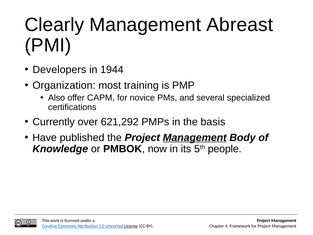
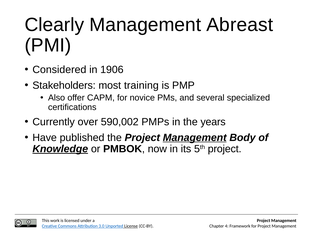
Developers: Developers -> Considered (59, 70)
1944: 1944 -> 1906 (112, 70)
Organization: Organization -> Stakeholders (64, 85)
621,292: 621,292 -> 590,002 (120, 122)
basis: basis -> years (213, 122)
Knowledge underline: none -> present (60, 149)
5th people: people -> project (225, 149)
